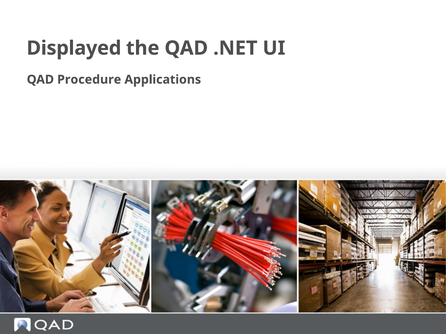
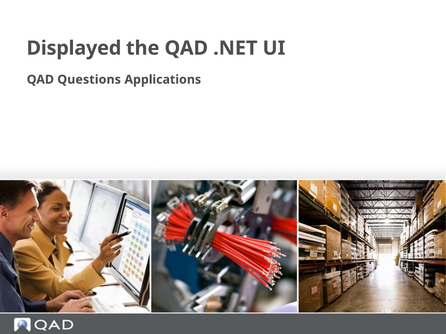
Procedure: Procedure -> Questions (89, 80)
